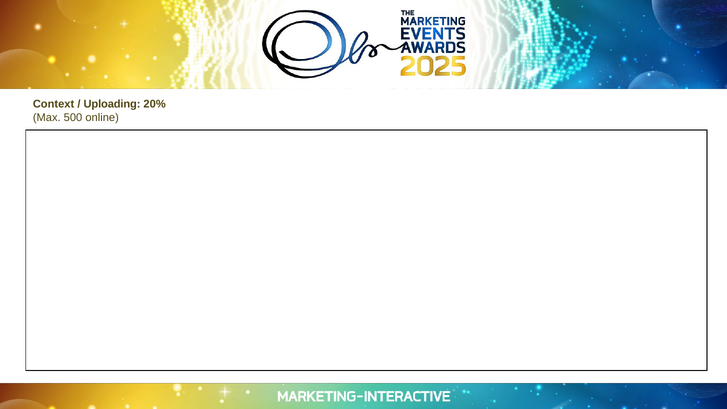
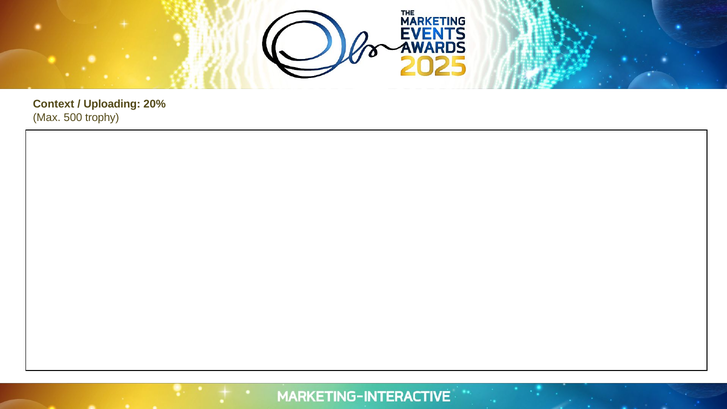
online: online -> trophy (102, 117)
